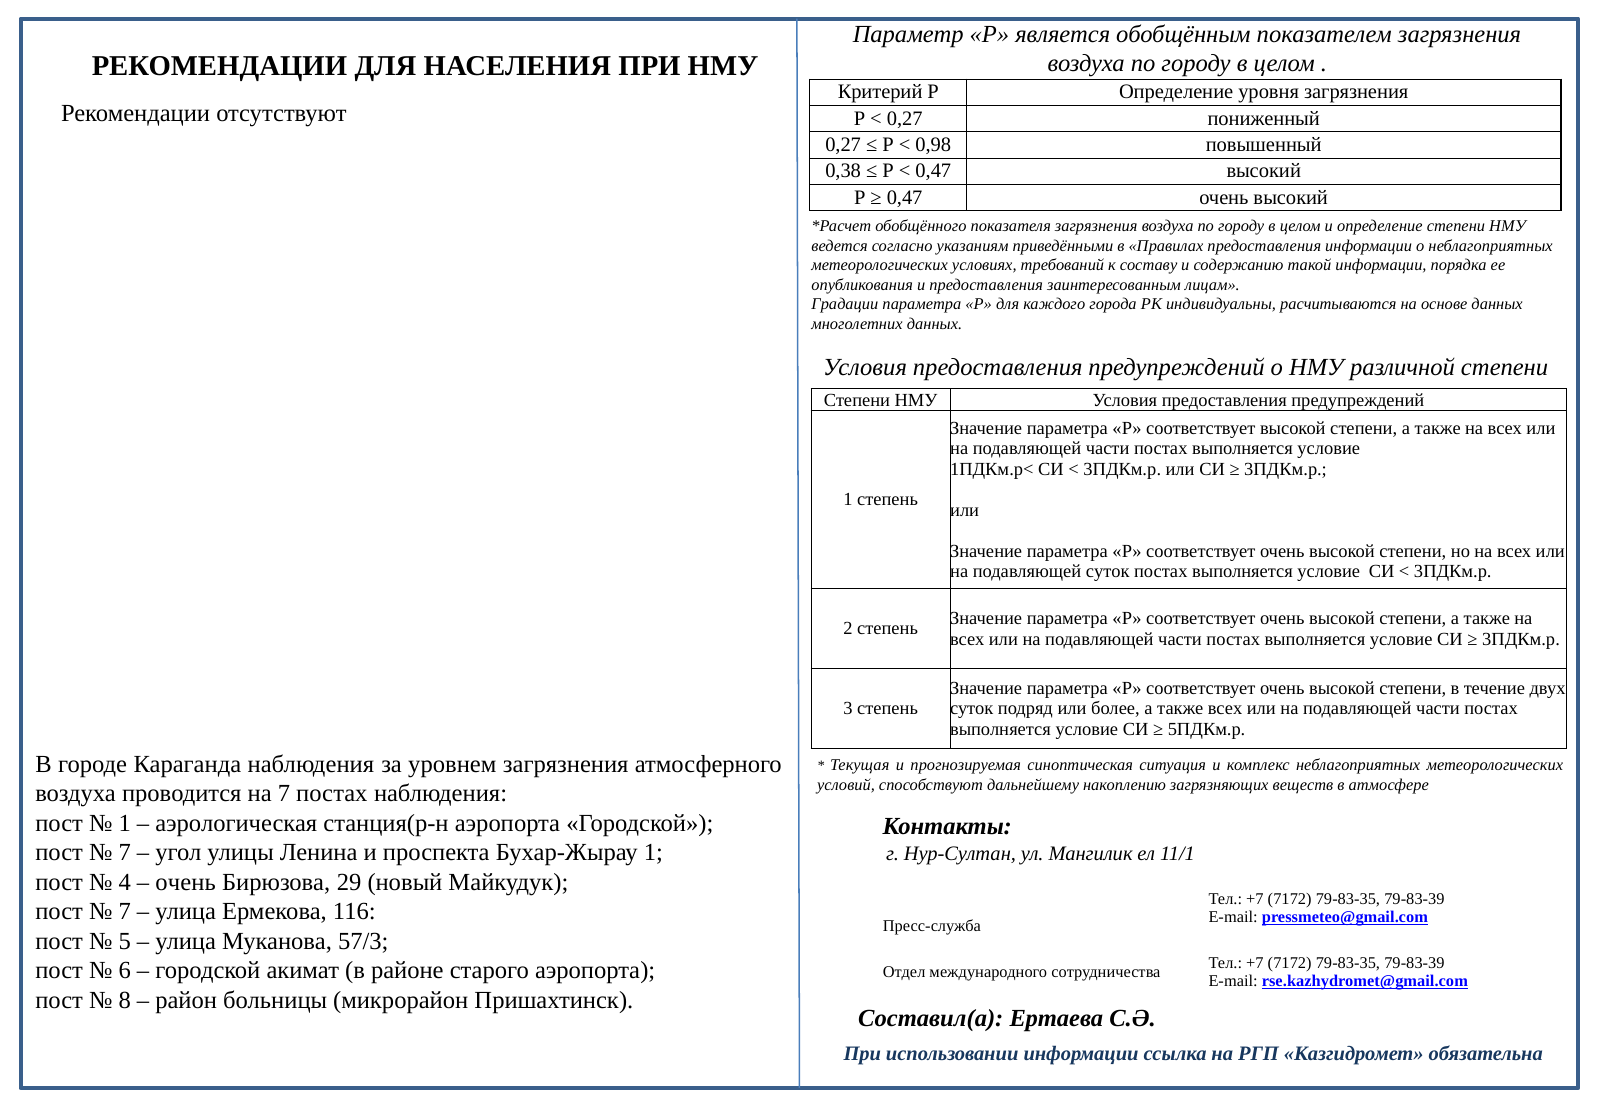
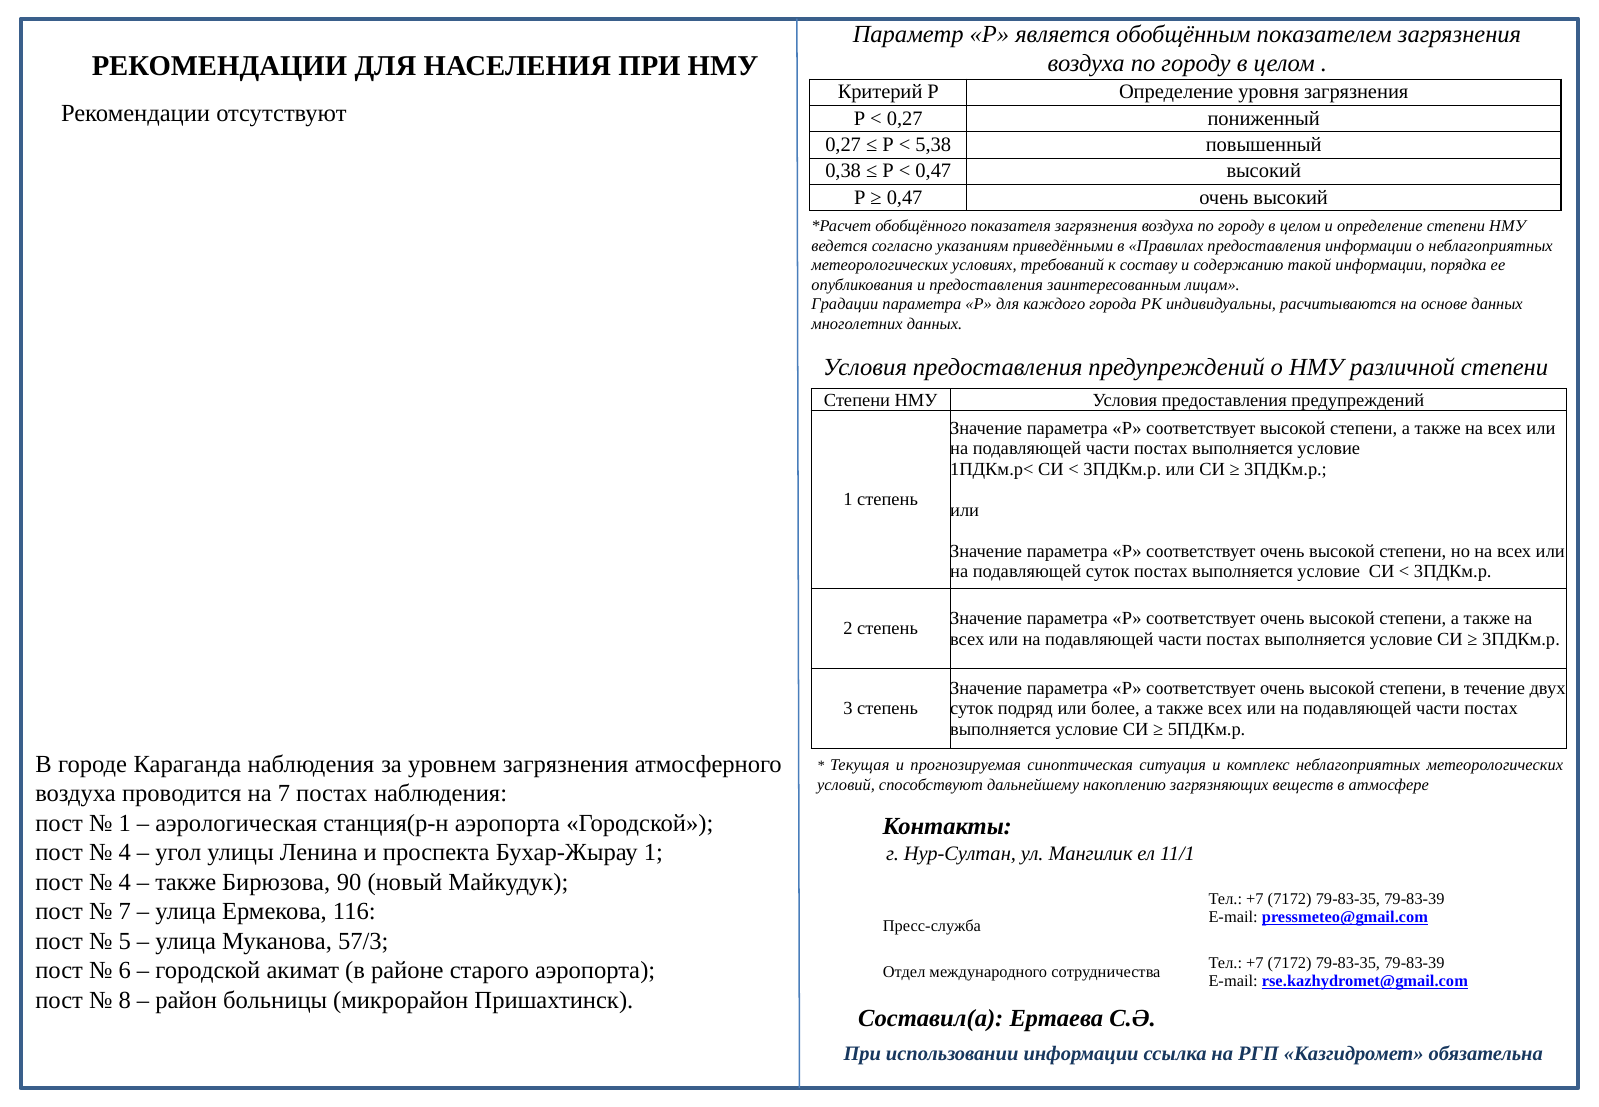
0,98: 0,98 -> 5,38 (933, 145)
7: 7 -> 4 (125, 853)
очень: очень -> также (186, 882)
29: 29 -> 90 (349, 882)
